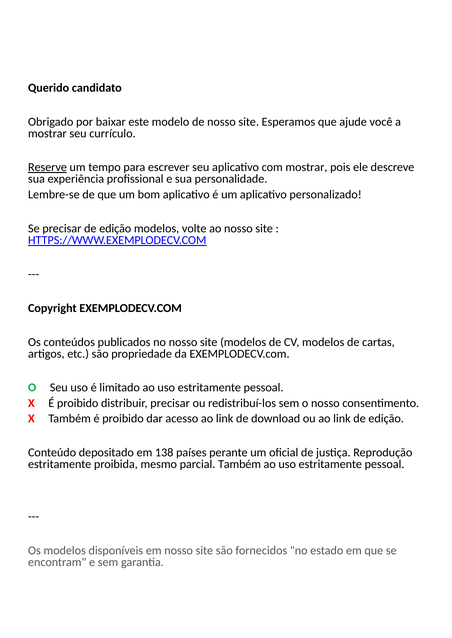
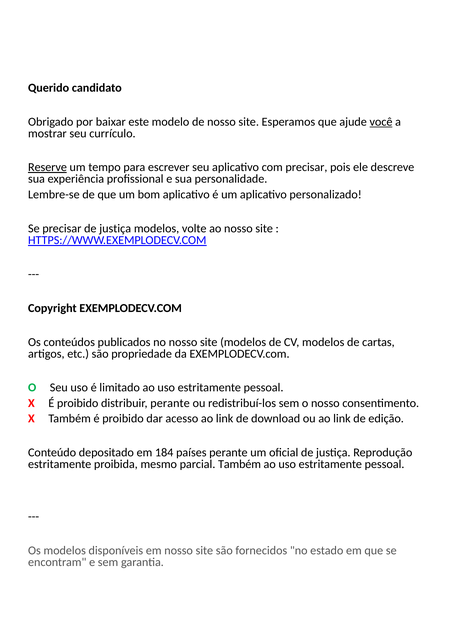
você underline: none -> present (381, 122)
com mostrar: mostrar -> precisar (306, 167)
precisar de edição: edição -> justiça (115, 229)
distribuir precisar: precisar -> perante (170, 404)
138: 138 -> 184 (164, 453)
